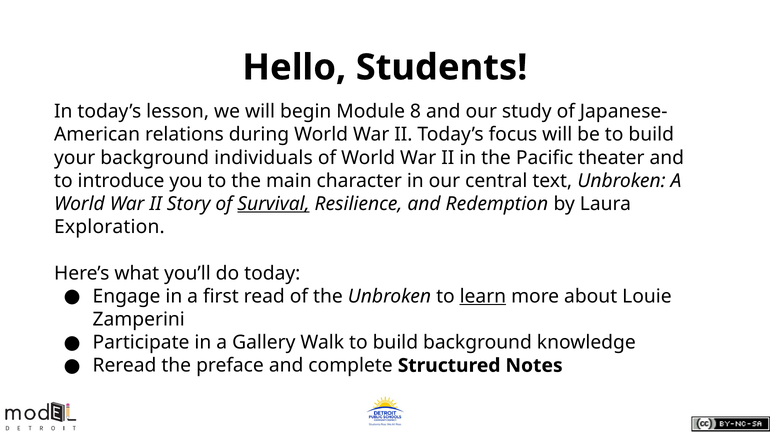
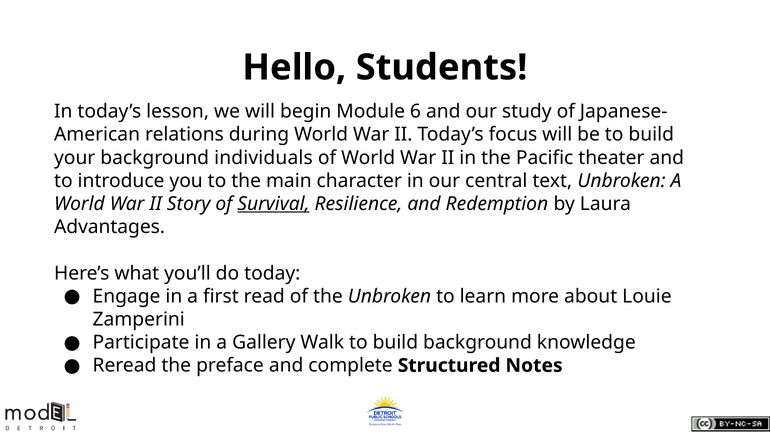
8: 8 -> 6 (415, 112)
Exploration: Exploration -> Advantages (110, 227)
learn underline: present -> none (483, 296)
